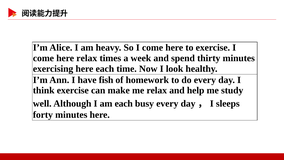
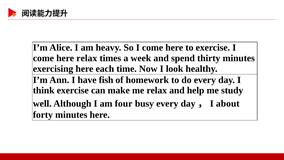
am each: each -> four (124, 103)
sleeps: sleeps -> about (228, 103)
